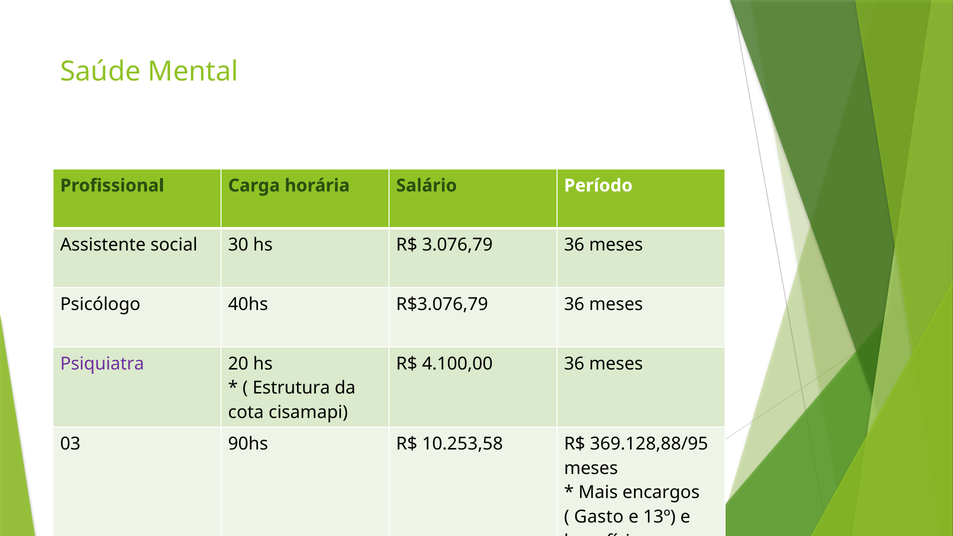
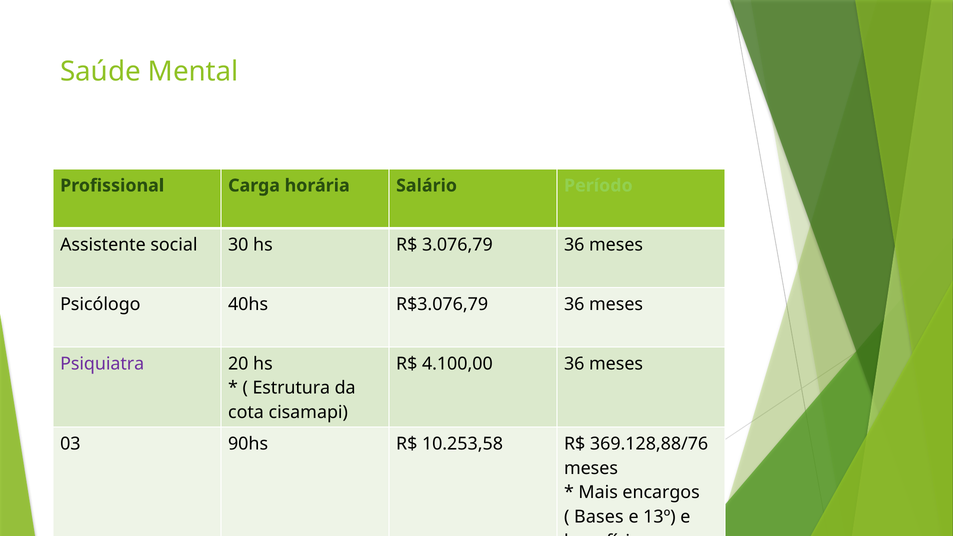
Período colour: white -> light green (598, 186)
369.128,88/95: 369.128,88/95 -> 369.128,88/76 (649, 444)
Gasto: Gasto -> Bases (599, 517)
